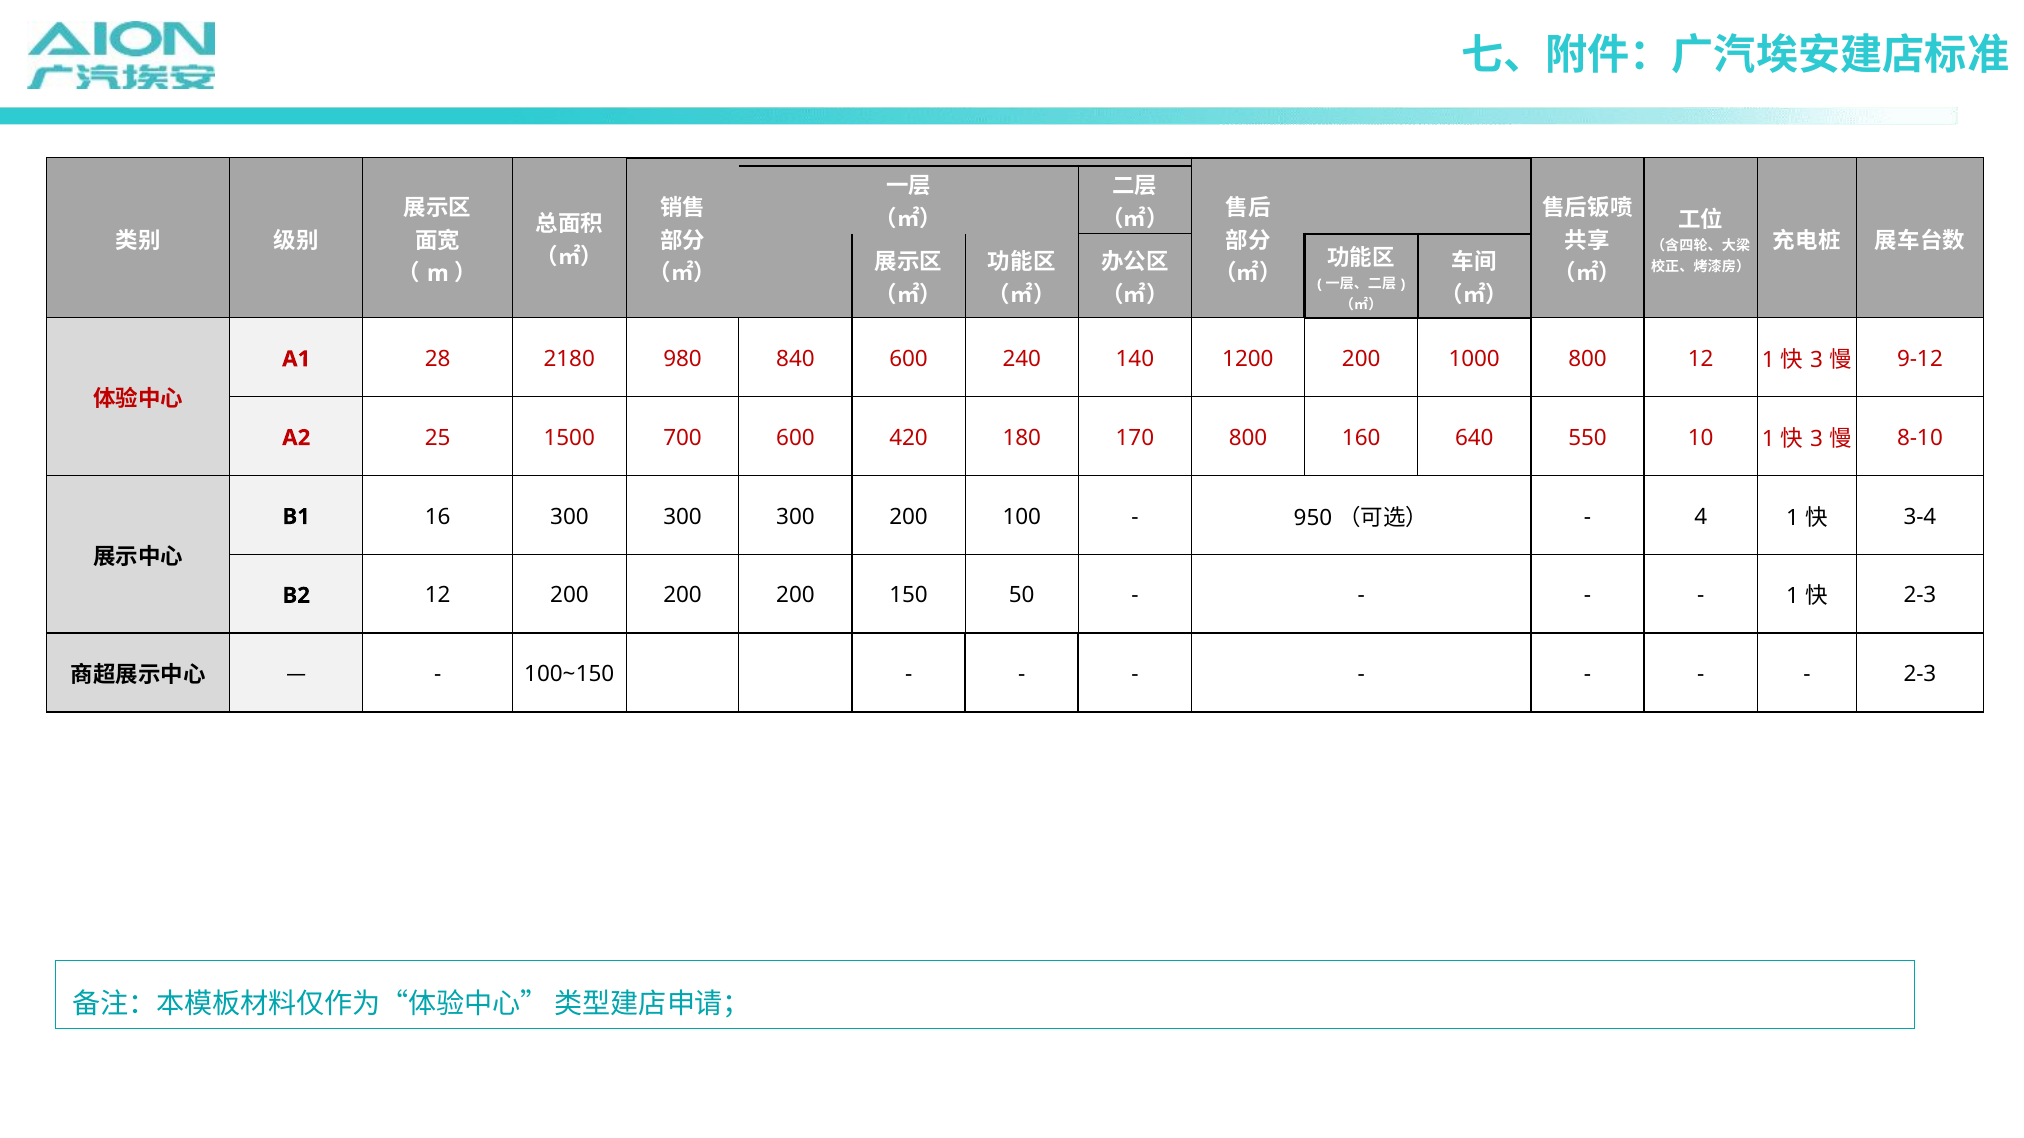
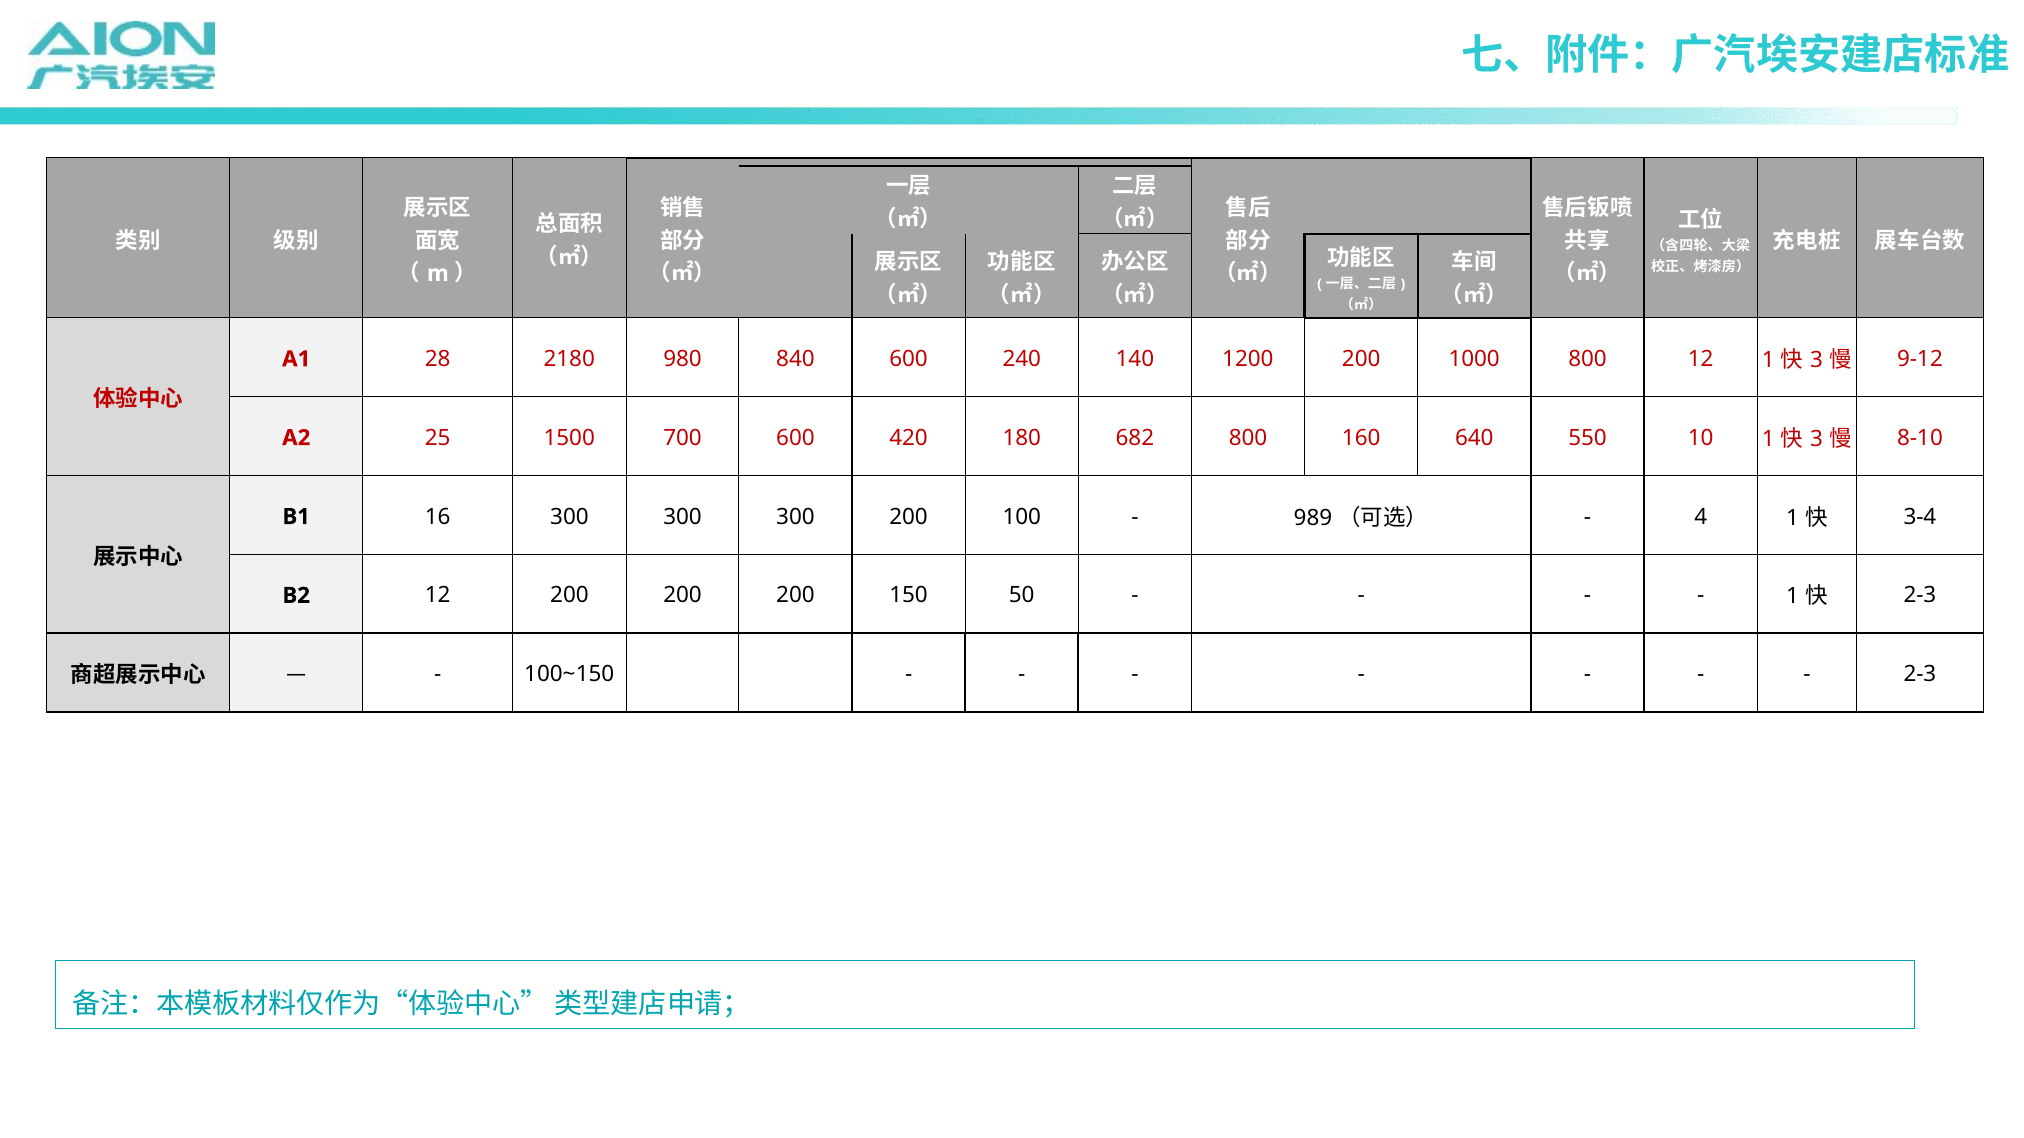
170: 170 -> 682 (1135, 438)
950: 950 -> 989 (1313, 518)
